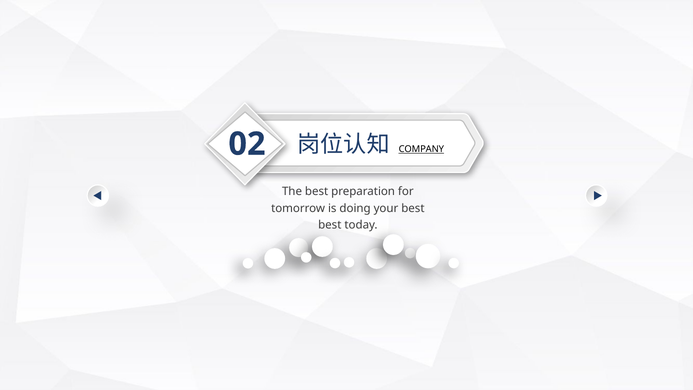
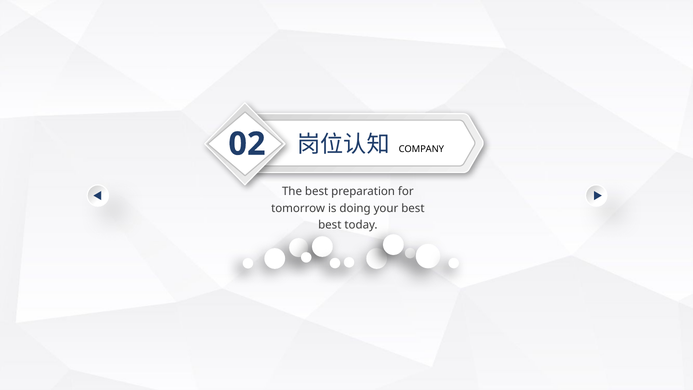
COMPANY underline: present -> none (421, 149)
